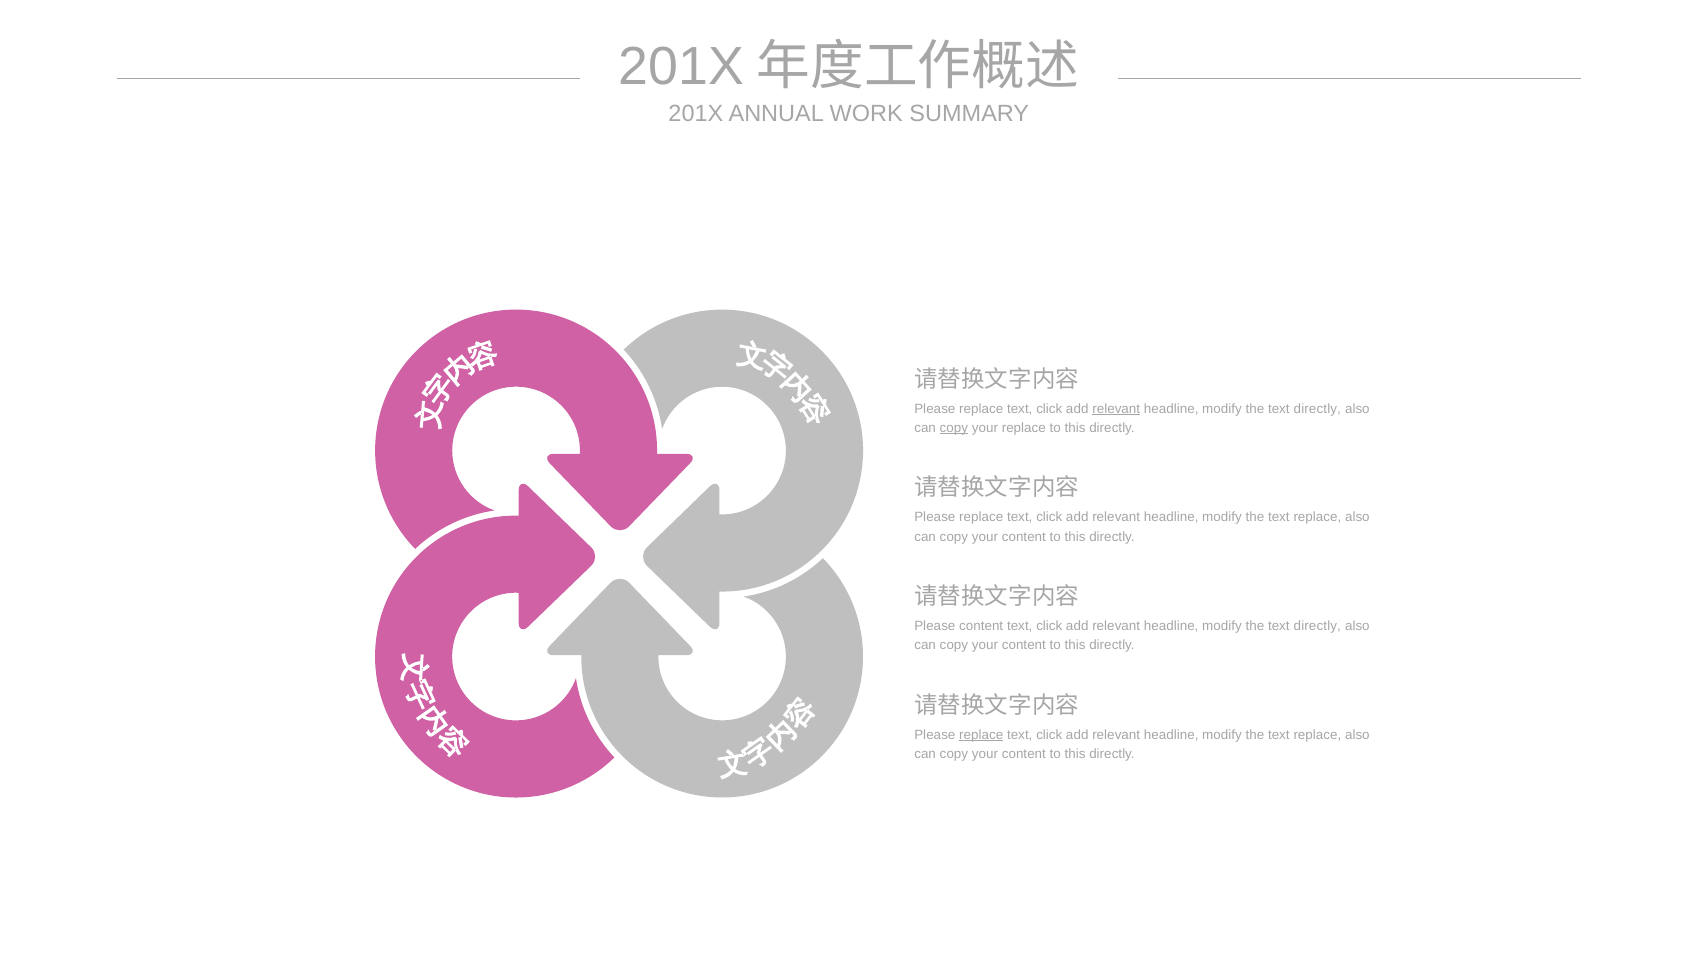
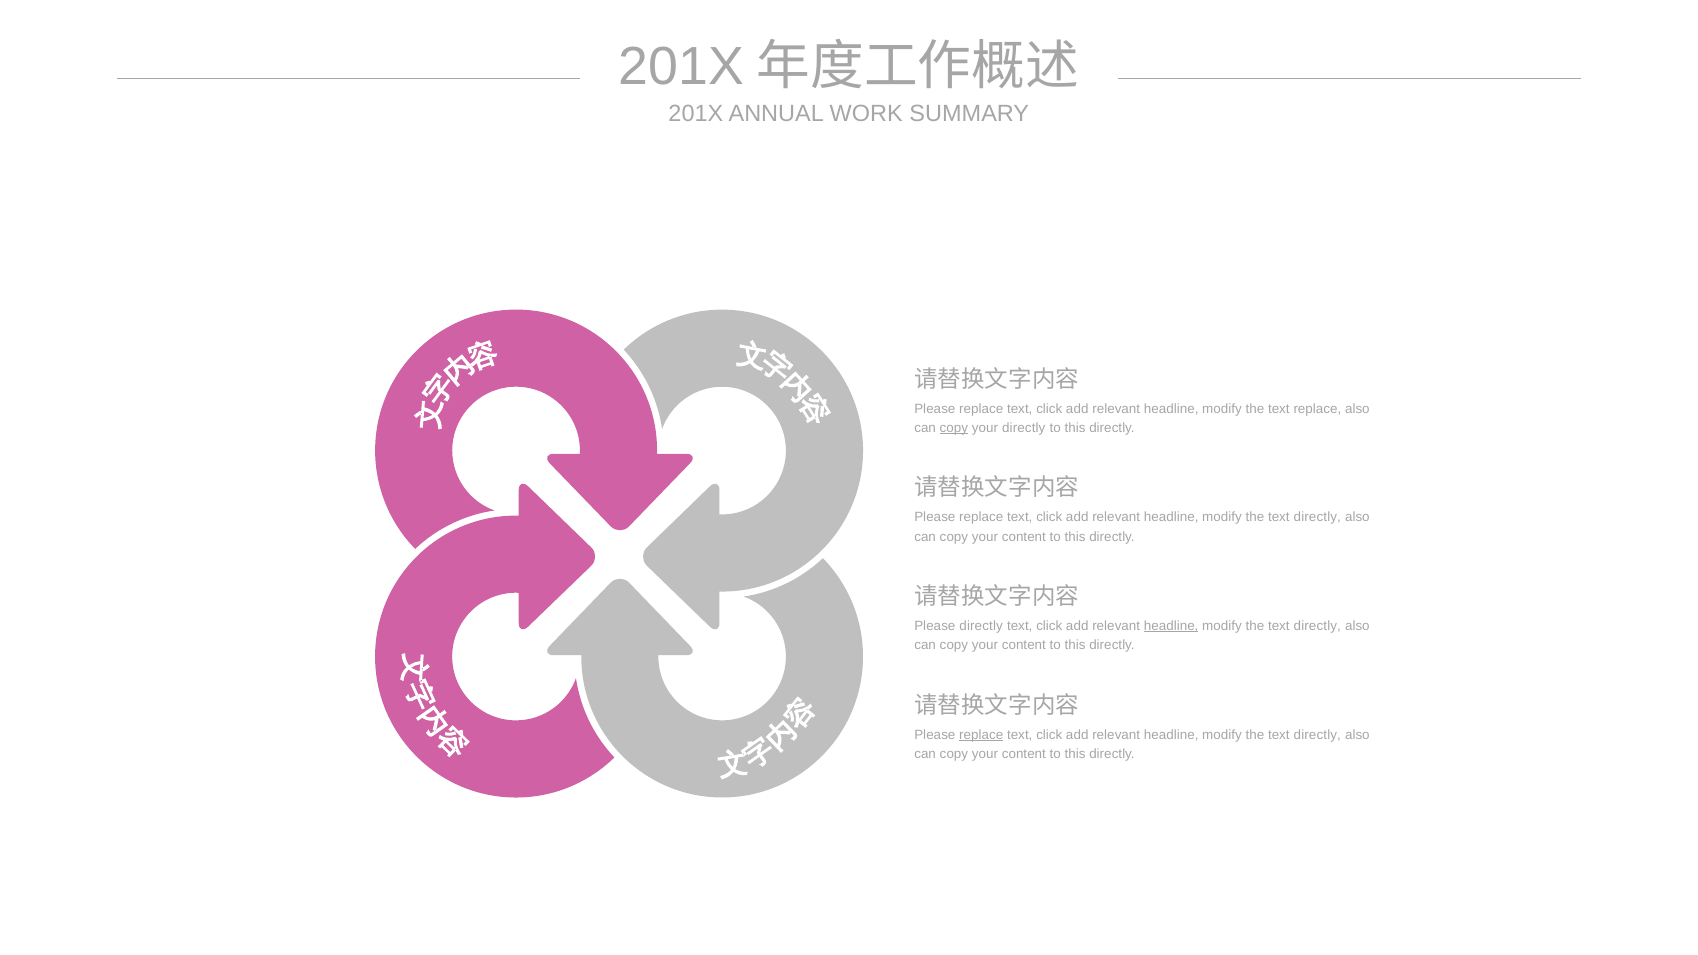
relevant underline: present -> none (1116, 409)
directly: directly -> replace (1317, 409)
your replace: replace -> directly (1024, 428)
replace: replace -> directly (1317, 517)
Please content: content -> directly (981, 626)
headline underline: none -> present (1171, 626)
replace: replace -> directly (1317, 735)
